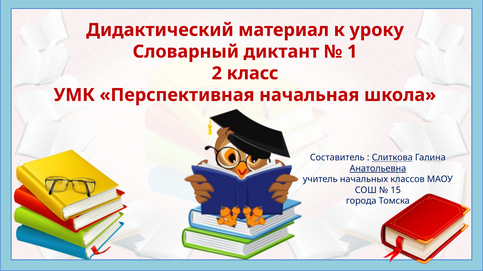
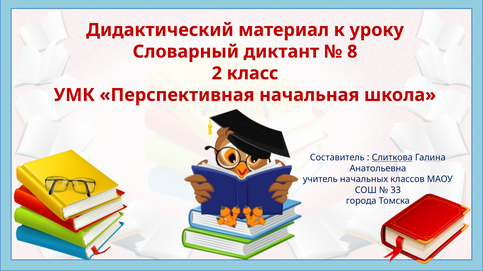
1: 1 -> 8 (352, 52)
Анатольевна underline: present -> none (378, 168)
15: 15 -> 33 (396, 190)
